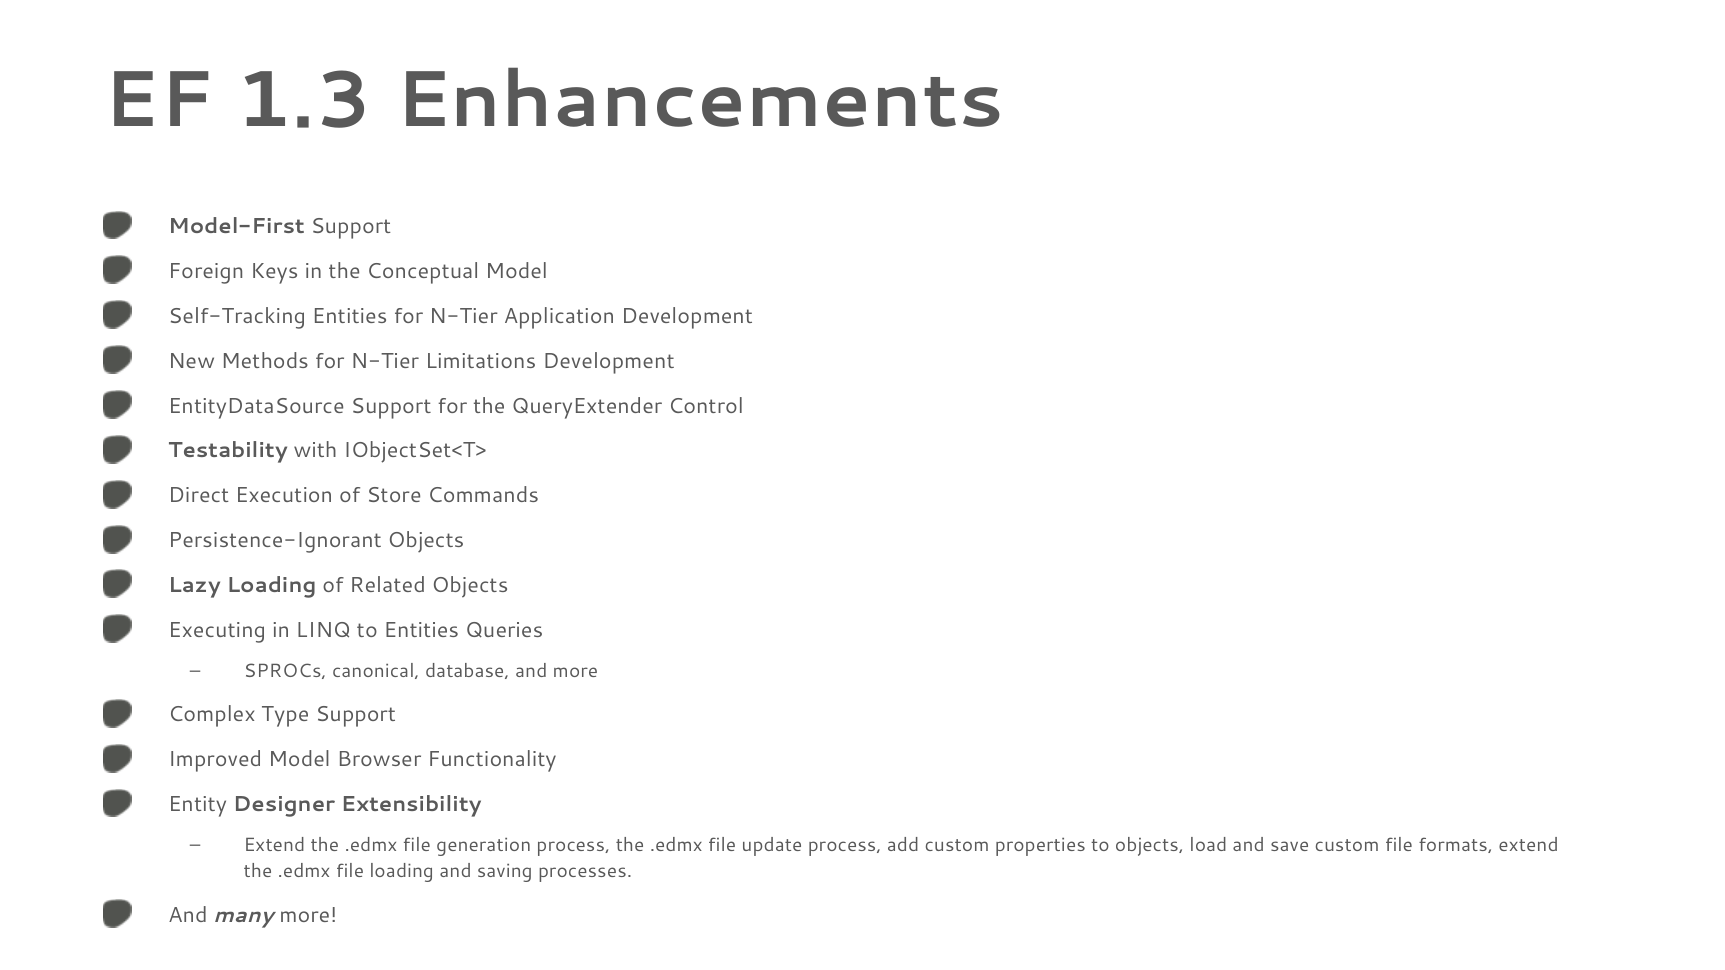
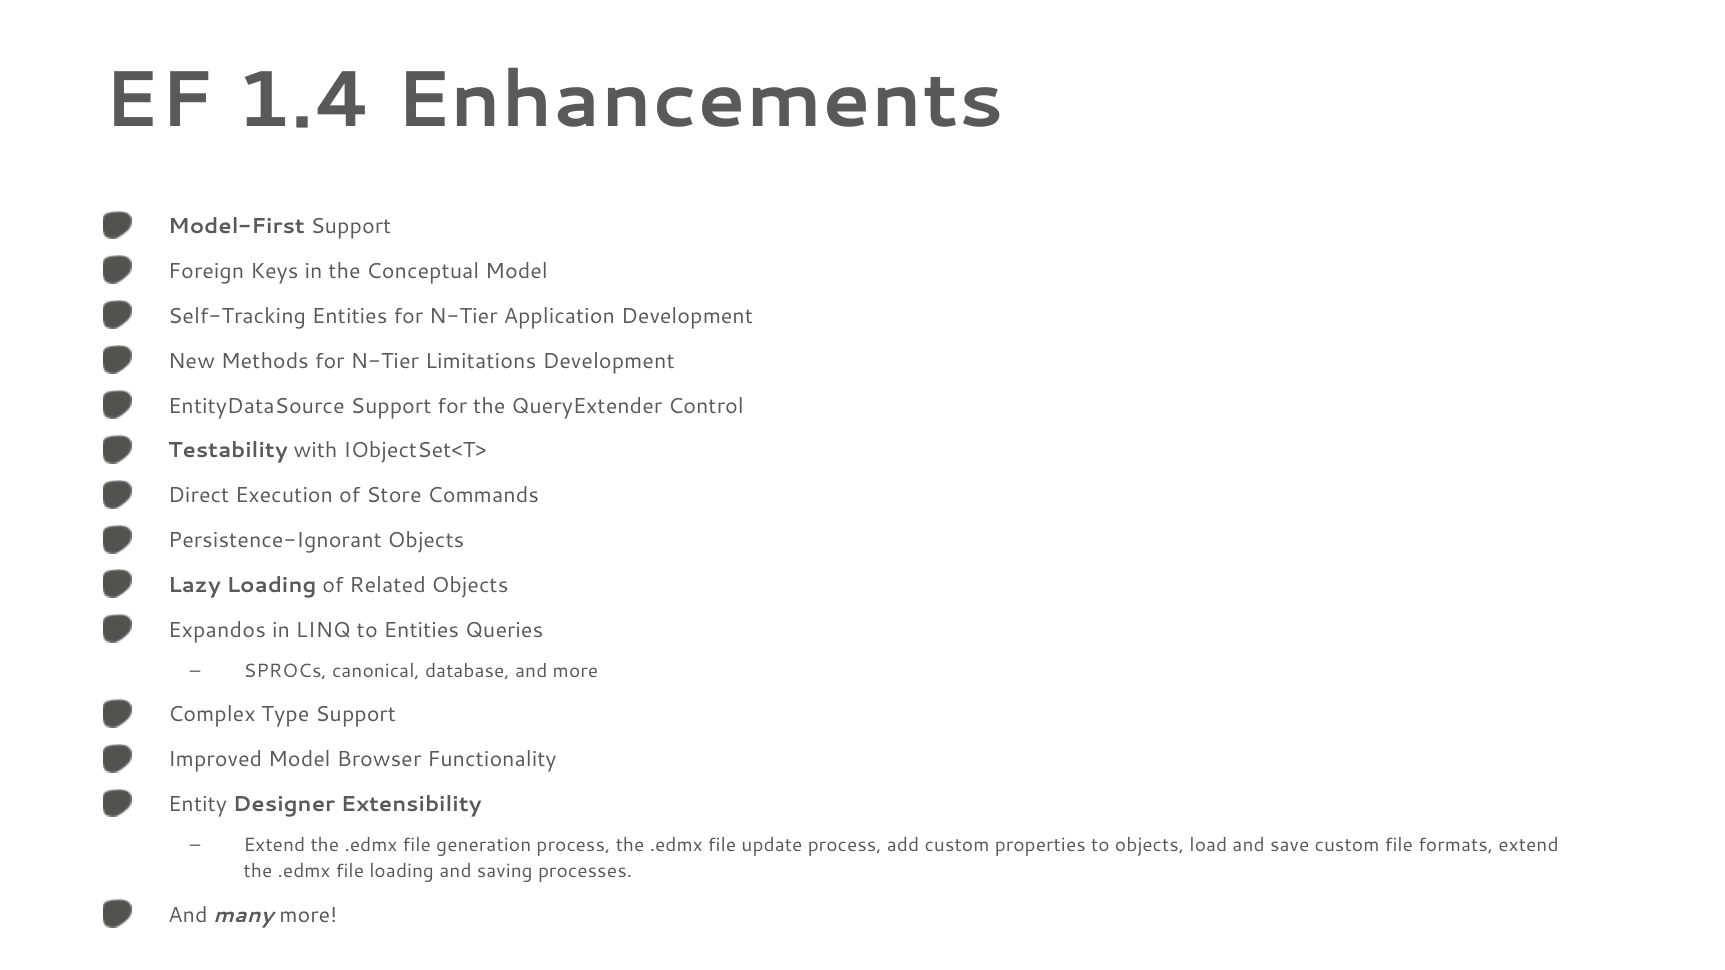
1.3: 1.3 -> 1.4 (304, 100)
Executing: Executing -> Expandos (217, 631)
